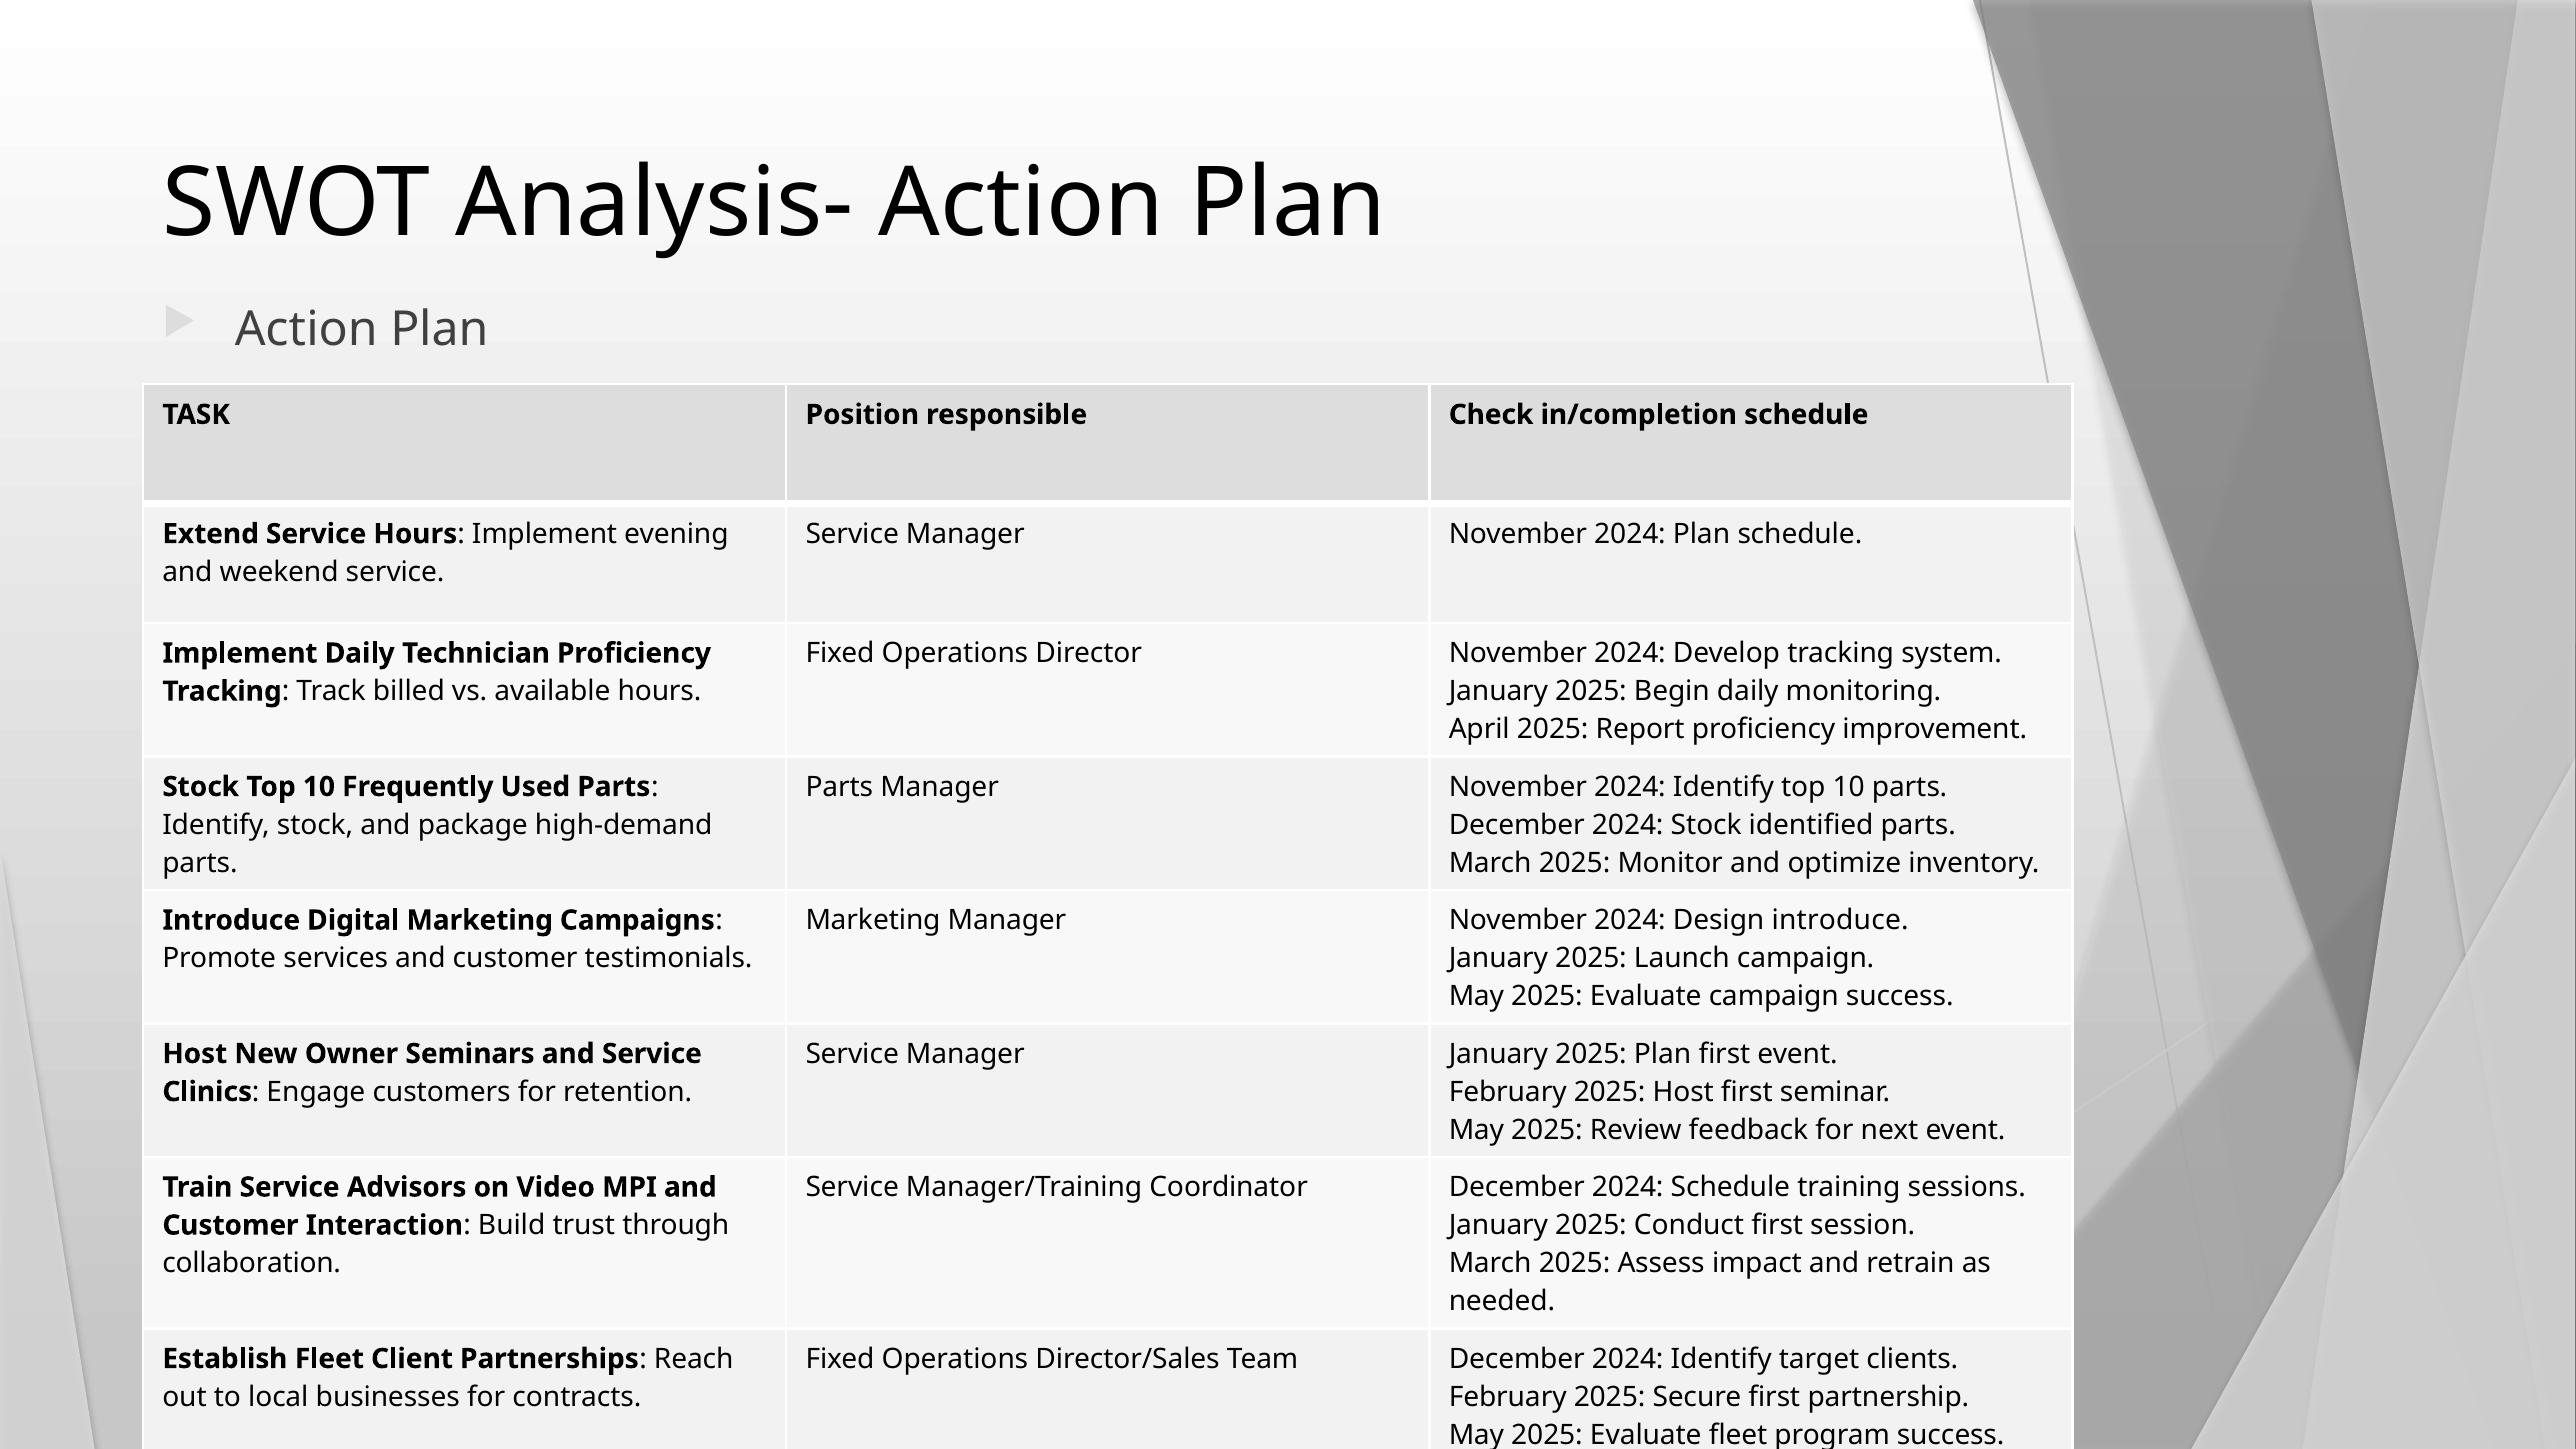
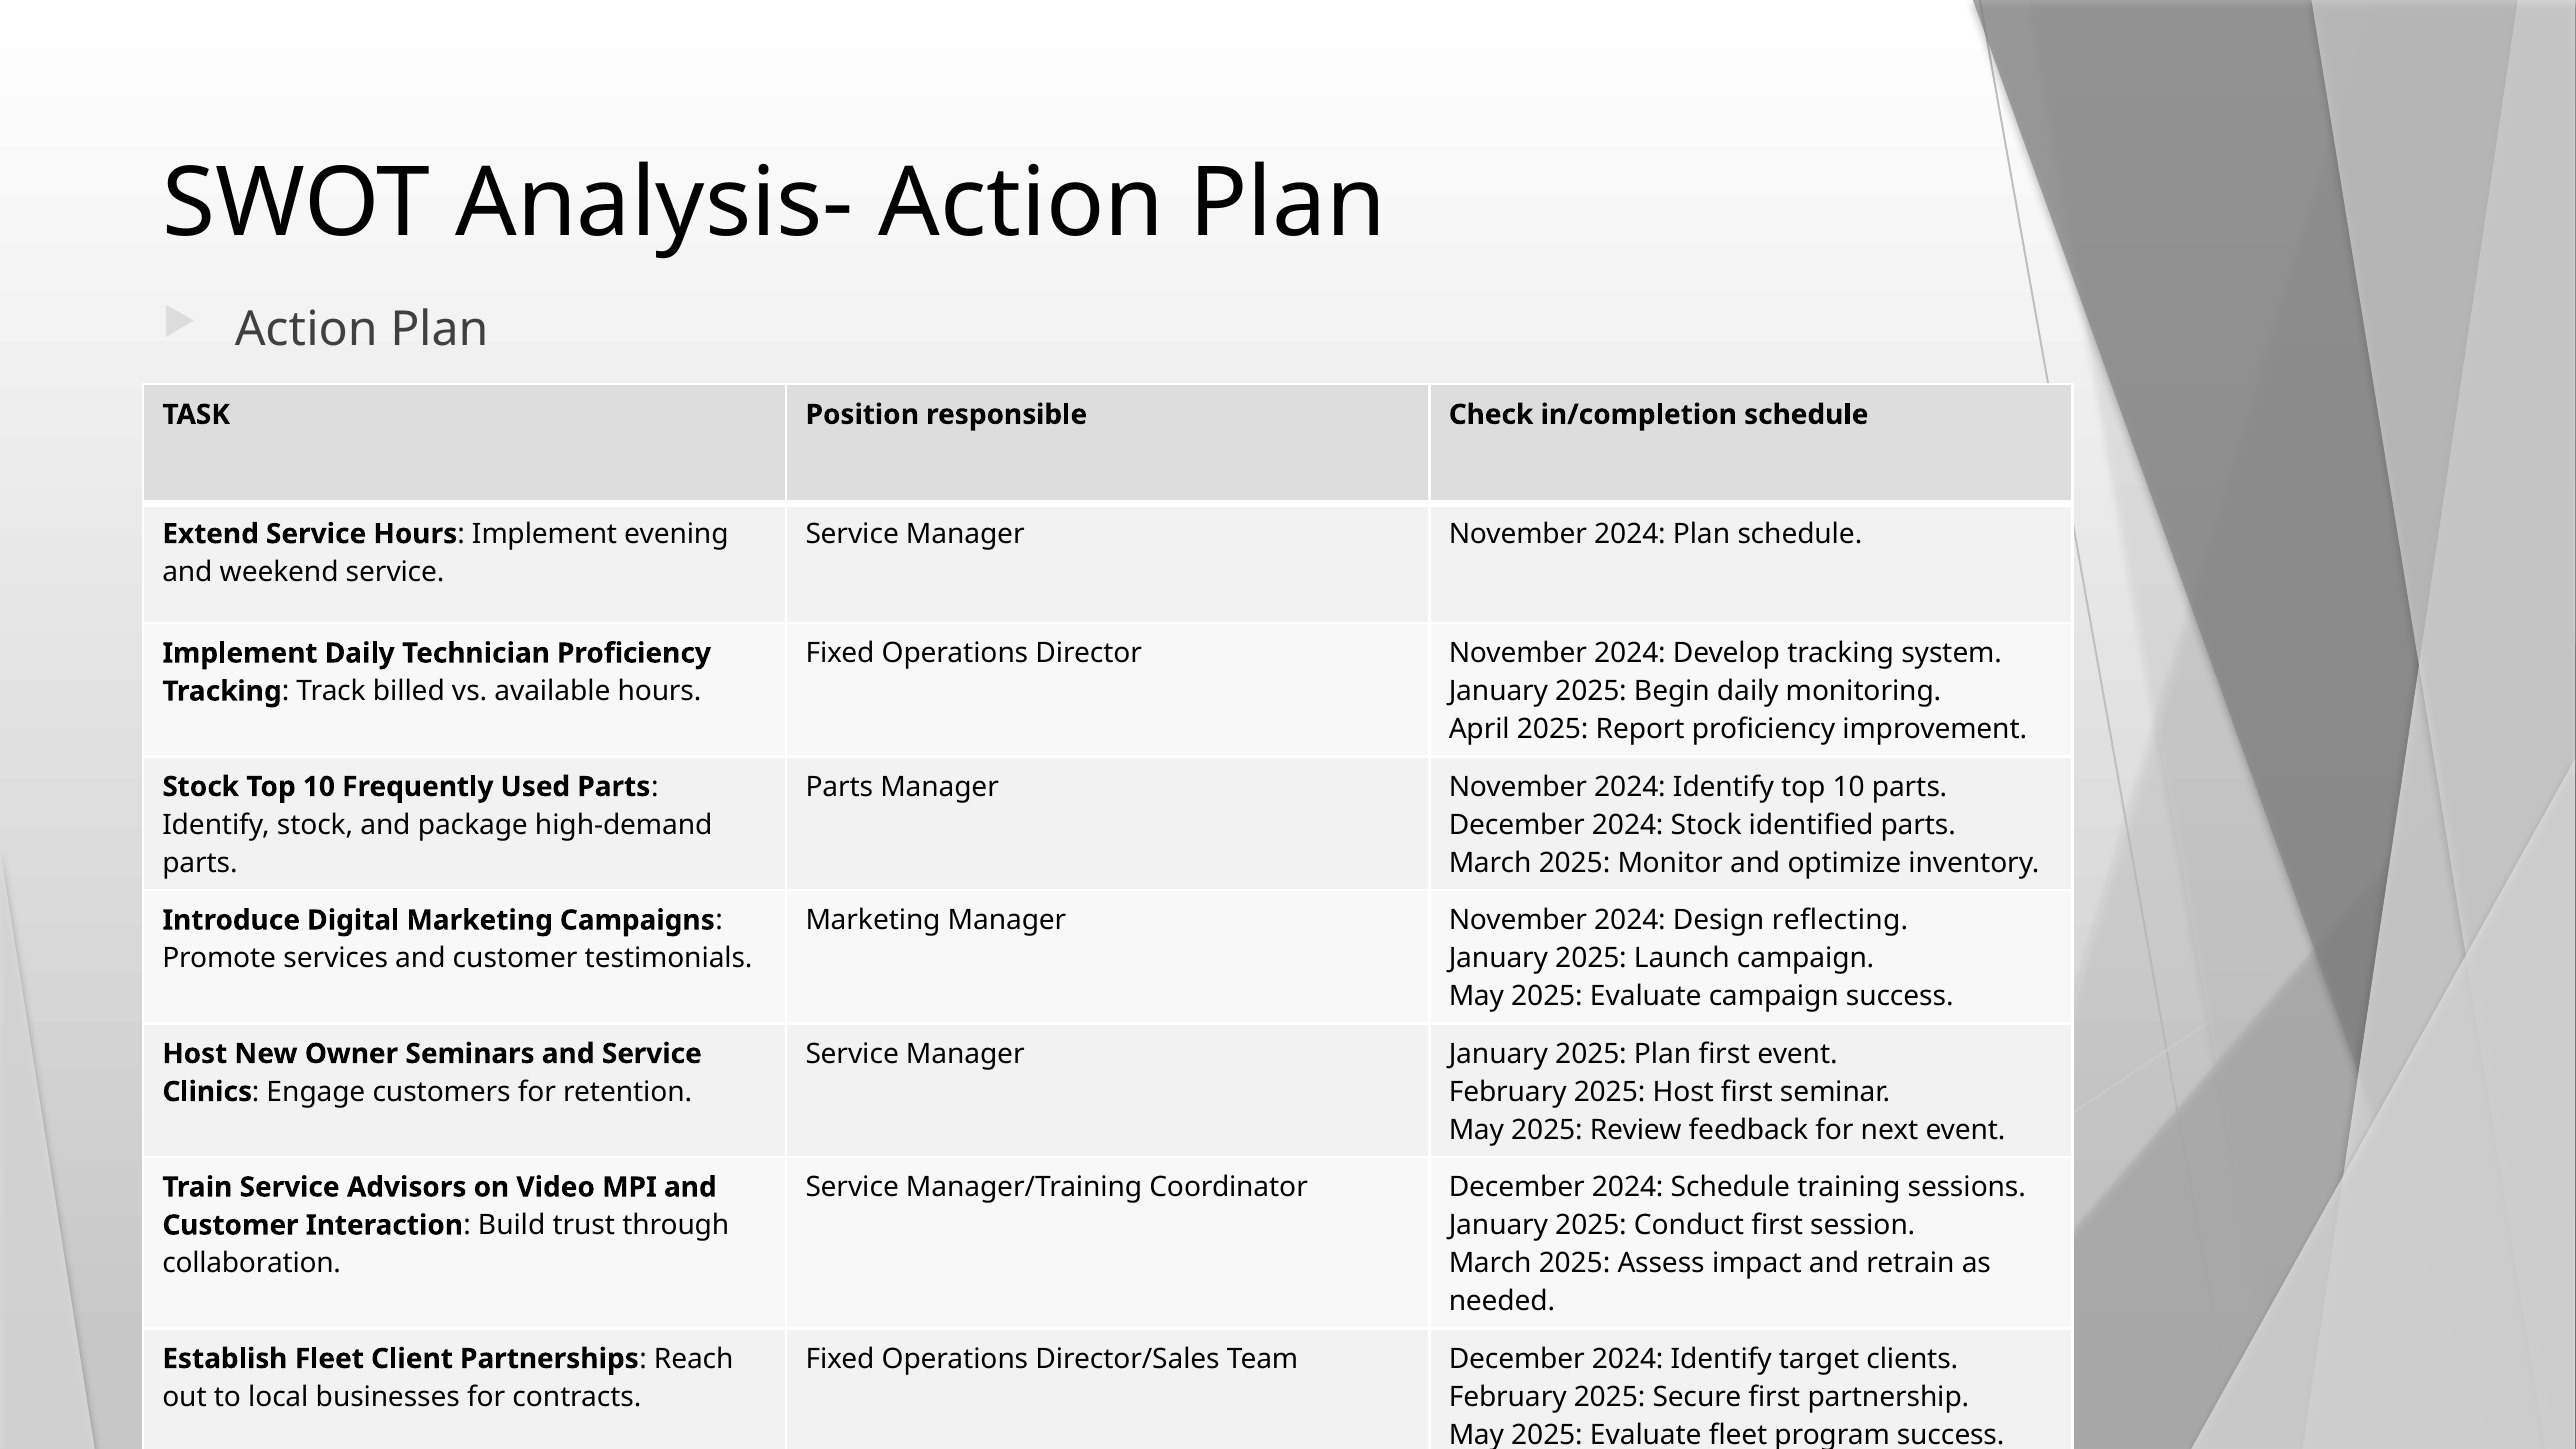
Design introduce: introduce -> reflecting (1840, 920)
